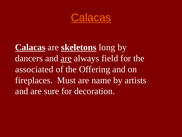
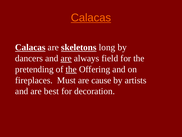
associated: associated -> pretending (34, 69)
the underline: none -> present (71, 69)
name: name -> cause (101, 80)
sure: sure -> best (51, 91)
